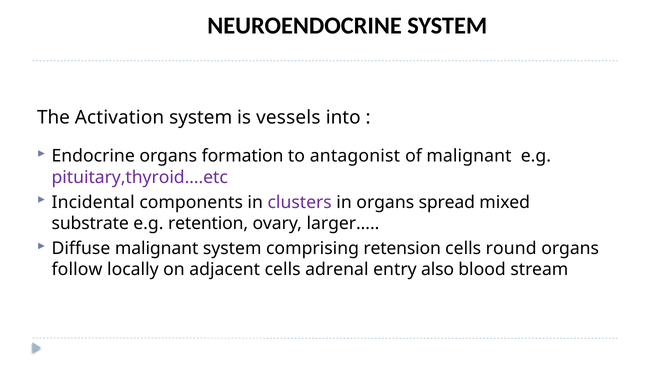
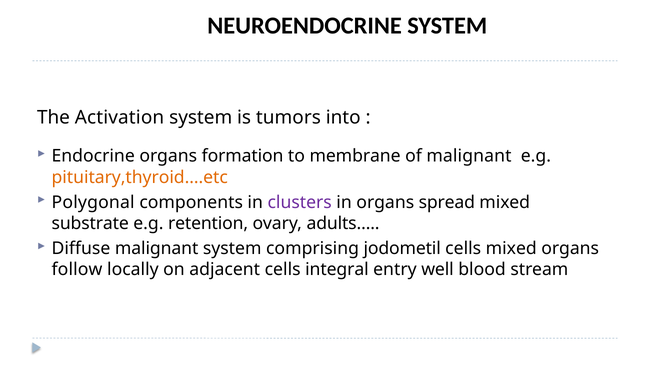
vessels: vessels -> tumors (288, 117)
antagonist: antagonist -> membrane (355, 156)
pituitary,thyroid….etc colour: purple -> orange (140, 178)
Incidental: Incidental -> Polygonal (93, 203)
larger…: larger… -> adults… (343, 224)
retension: retension -> jodometil (402, 249)
cells round: round -> mixed (511, 249)
adrenal: adrenal -> integral (337, 270)
also: also -> well (438, 270)
